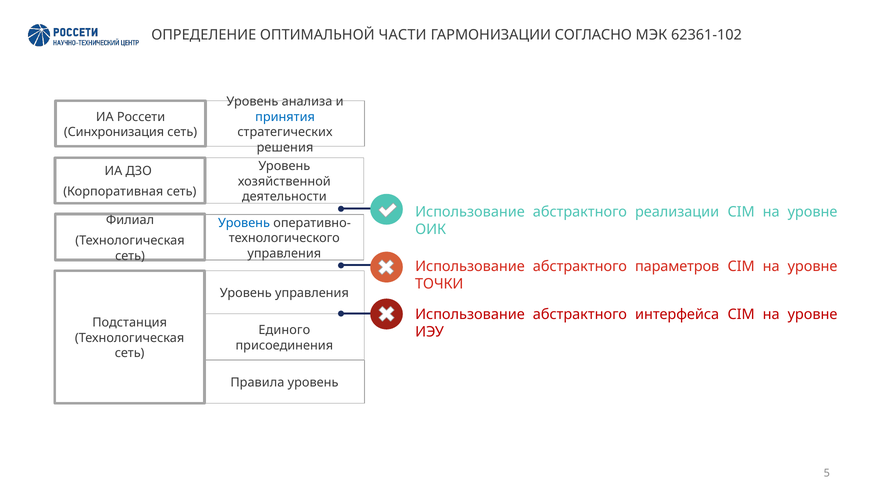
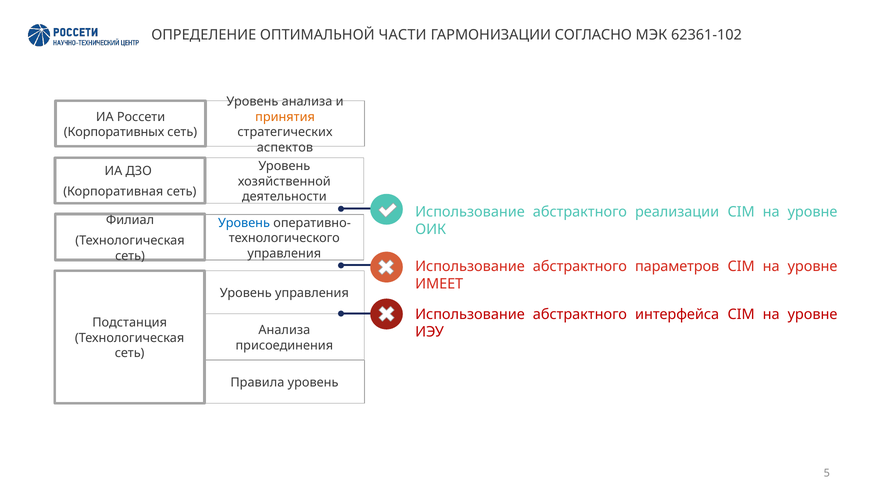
принятия colour: blue -> orange (285, 117)
Синхронизация: Синхронизация -> Корпоративных (114, 132)
решения: решения -> аспектов (285, 147)
ТОЧКИ: ТОЧКИ -> ИМЕЕТ (439, 284)
Единого: Единого -> Анализа (284, 330)
